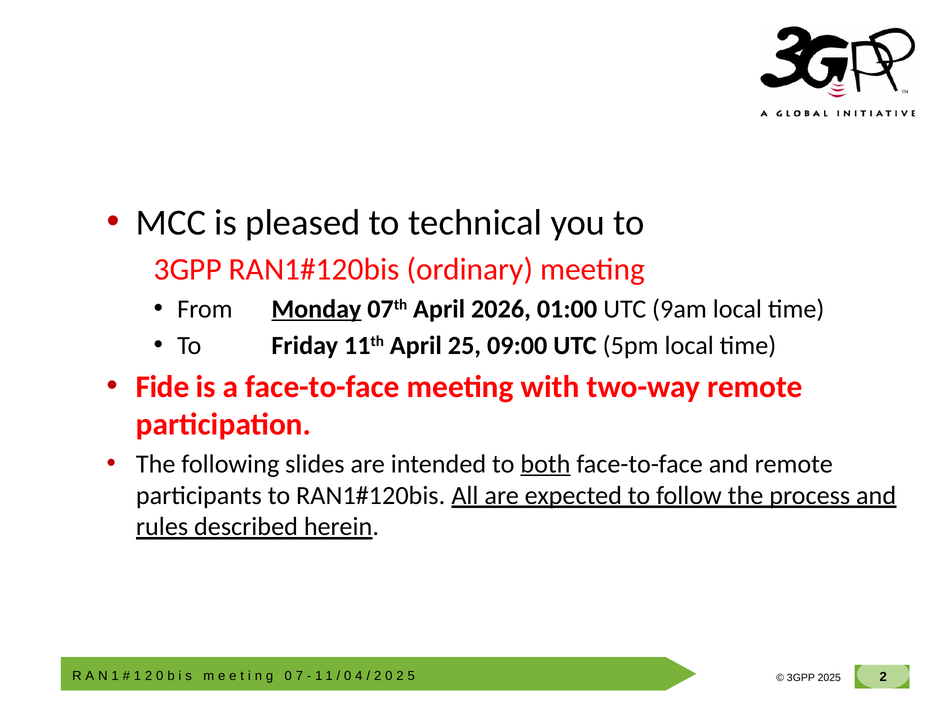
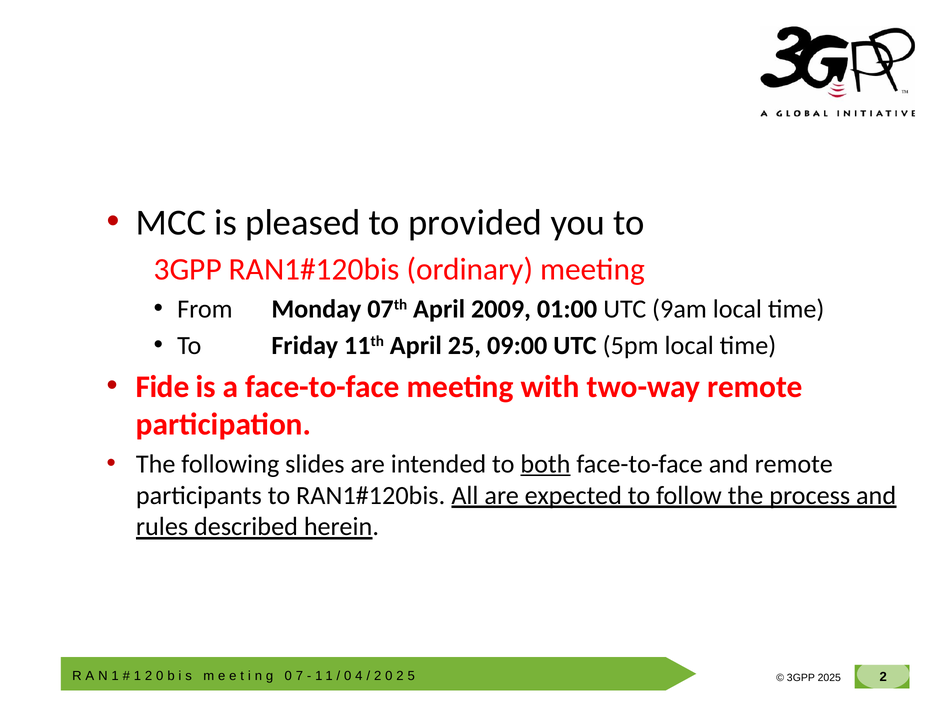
technical: technical -> provided (475, 223)
Monday underline: present -> none (316, 309)
2026: 2026 -> 2009 (501, 309)
